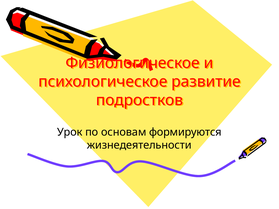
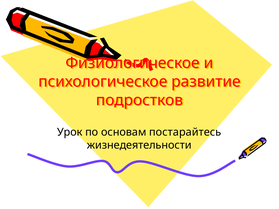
формируются: формируются -> постарайтесь (185, 132)
